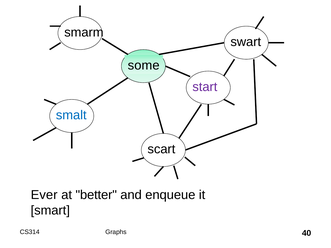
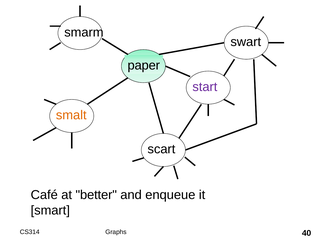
some: some -> paper (144, 65)
smalt colour: blue -> orange (71, 115)
Ever: Ever -> Café (44, 195)
